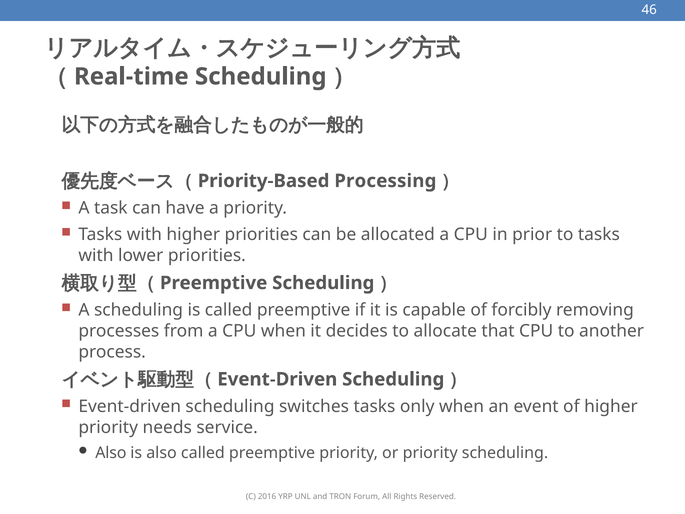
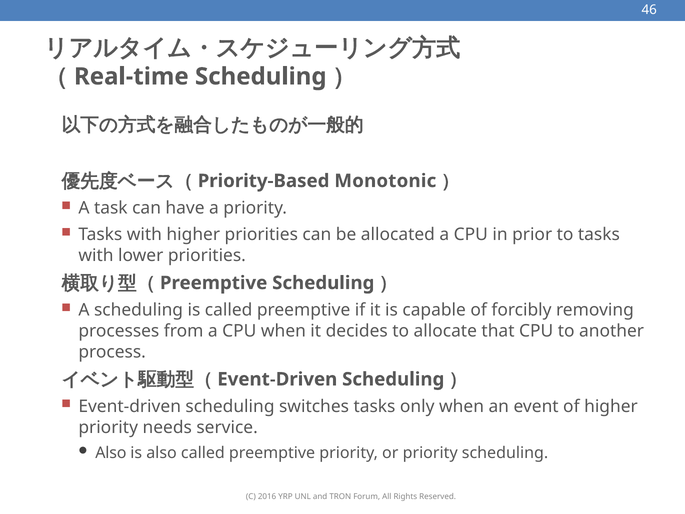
Processing: Processing -> Monotonic (385, 181)
